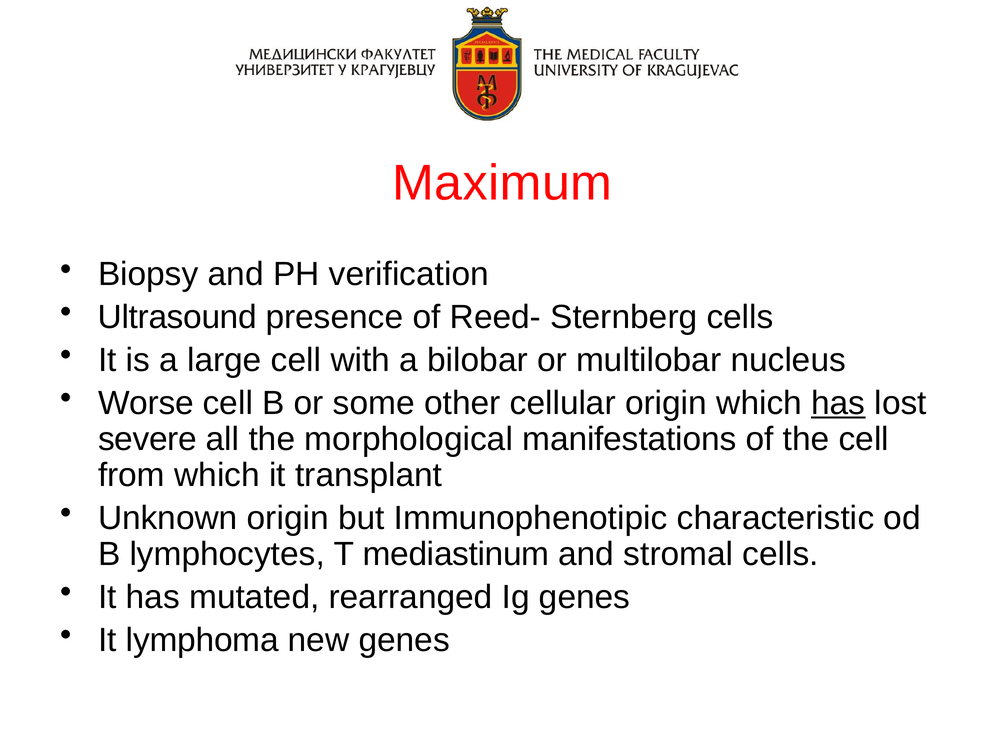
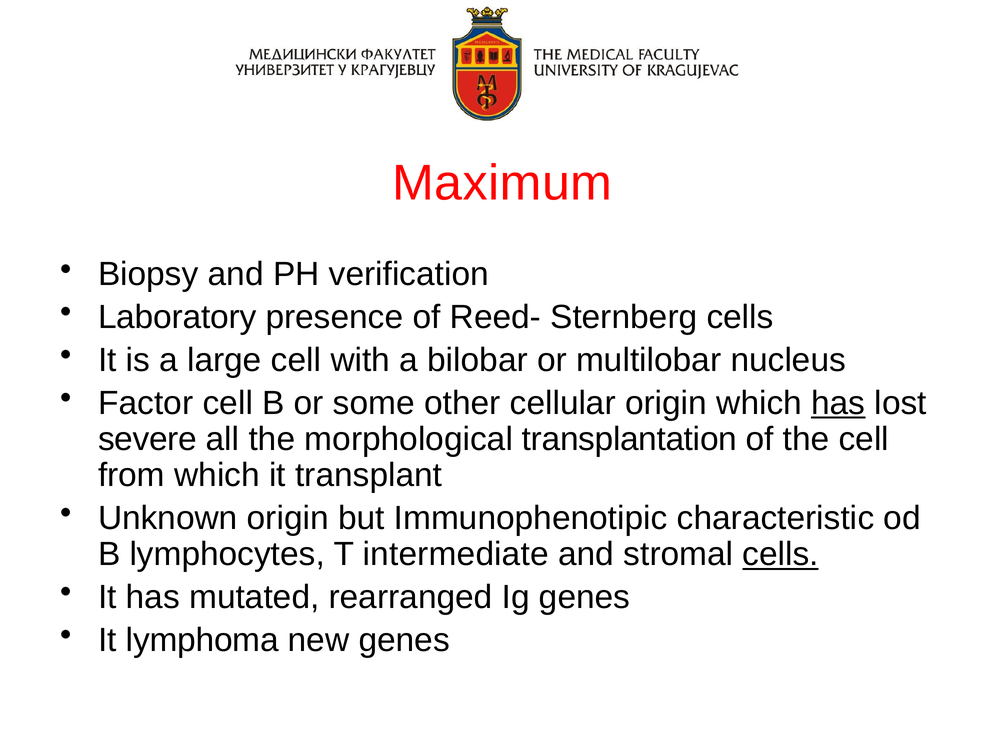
Ultrasound: Ultrasound -> Laboratory (177, 317)
Worse: Worse -> Factor (146, 403)
manifestations: manifestations -> transplantation (629, 439)
mediastinum: mediastinum -> intermediate (456, 554)
cells underline: none -> present (781, 554)
